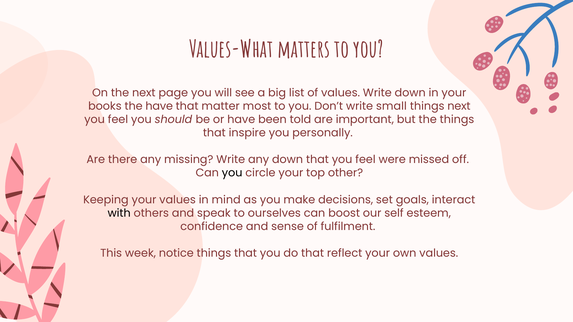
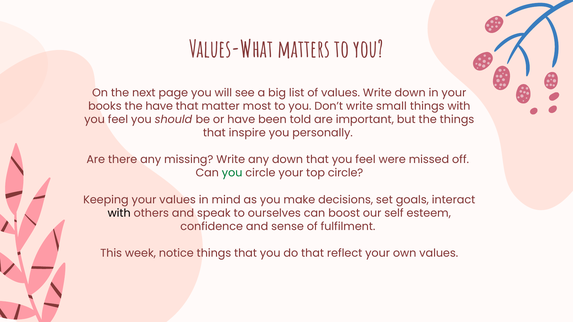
things next: next -> with (459, 106)
you colour: black -> green (232, 173)
top other: other -> circle (346, 173)
